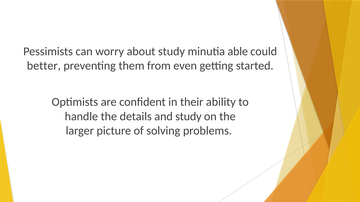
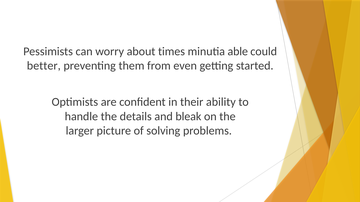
about study: study -> times (172, 52)
and study: study -> bleak (188, 117)
